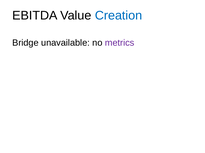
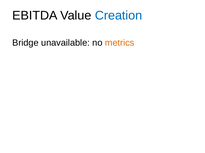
metrics colour: purple -> orange (120, 43)
